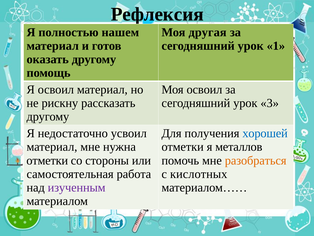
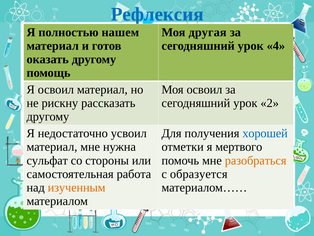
Рефлексия colour: black -> blue (157, 14)
1: 1 -> 4 (276, 46)
3: 3 -> 2 (270, 103)
металлов: металлов -> мертвого (239, 147)
отметки: отметки -> сульфат (47, 160)
кислотных: кислотных -> образуется (199, 174)
изученным colour: purple -> orange (77, 187)
